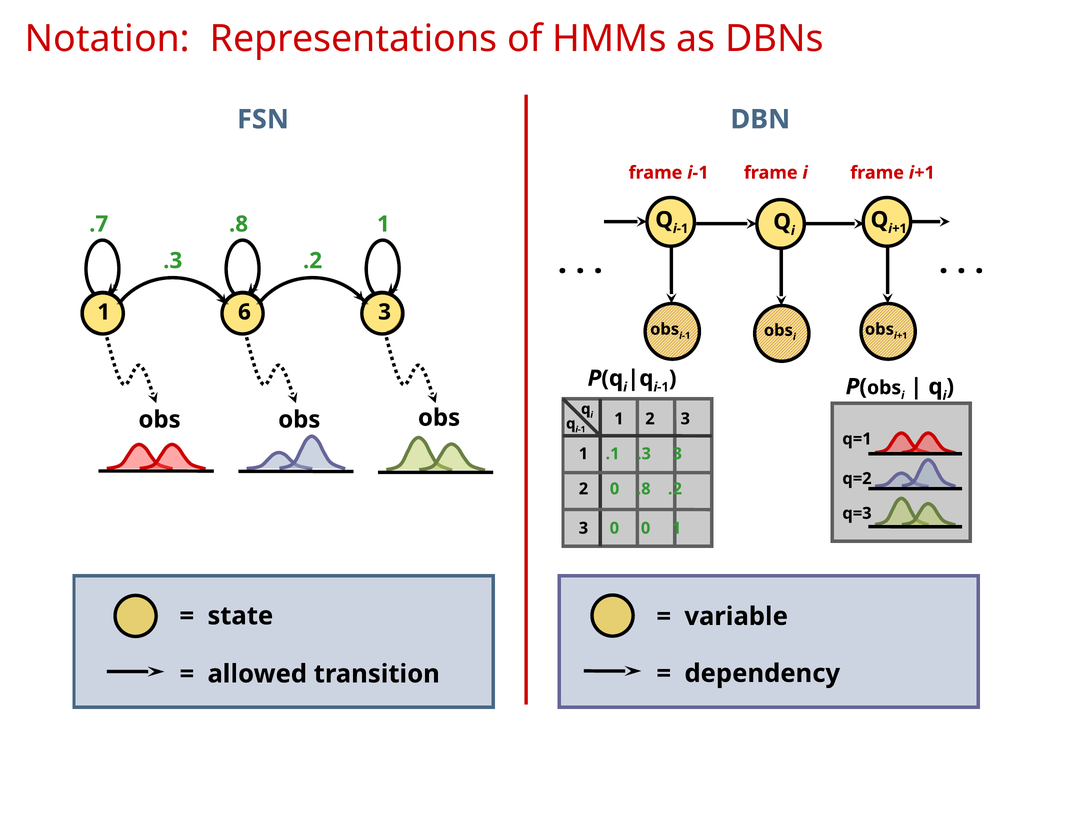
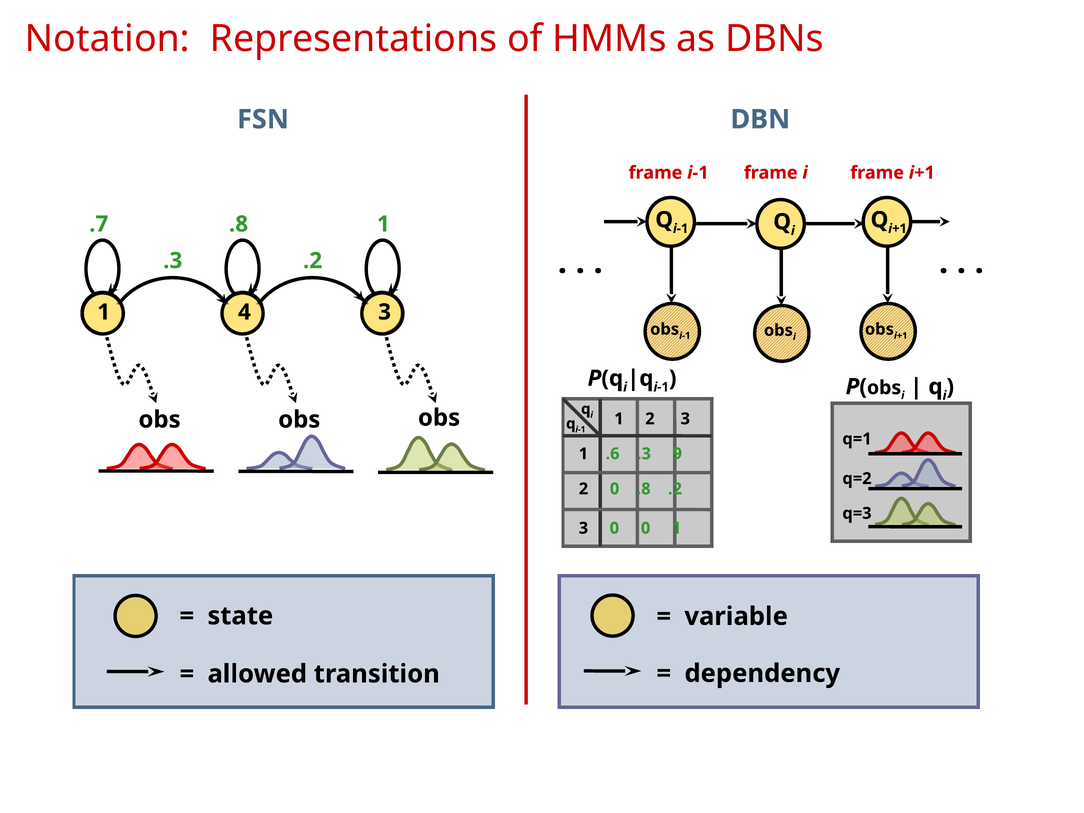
6: 6 -> 4 (244, 312)
.1: .1 -> .6 (613, 454)
.3 3: 3 -> 9 (677, 454)
